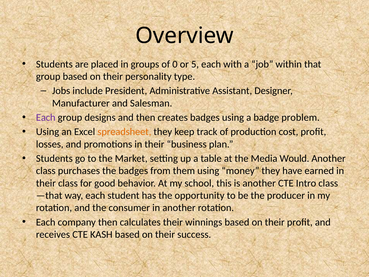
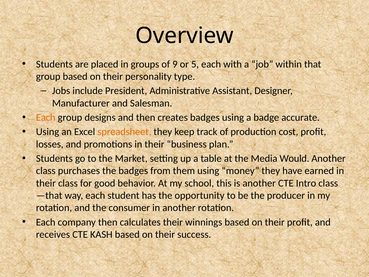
0: 0 -> 9 (175, 64)
Each colour: purple -> orange (46, 117)
problem: problem -> accurate (301, 117)
